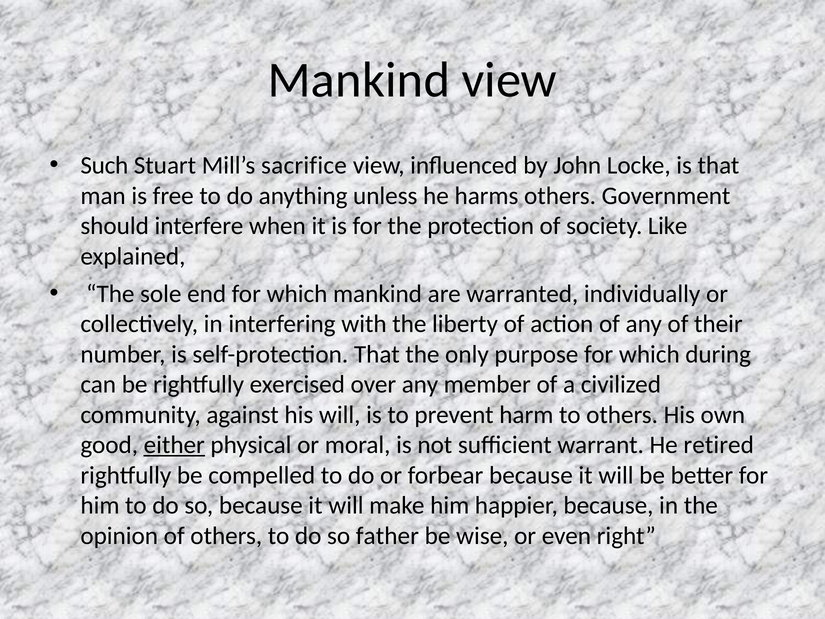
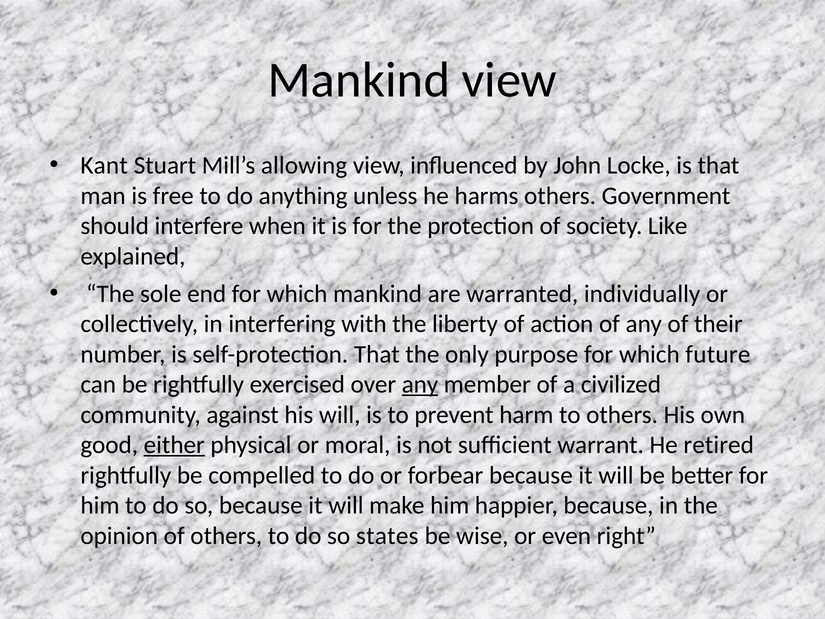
Such: Such -> Kant (104, 165)
sacrifice: sacrifice -> allowing (304, 165)
during: during -> future (718, 354)
any underline: none -> present (420, 384)
father: father -> states (387, 536)
